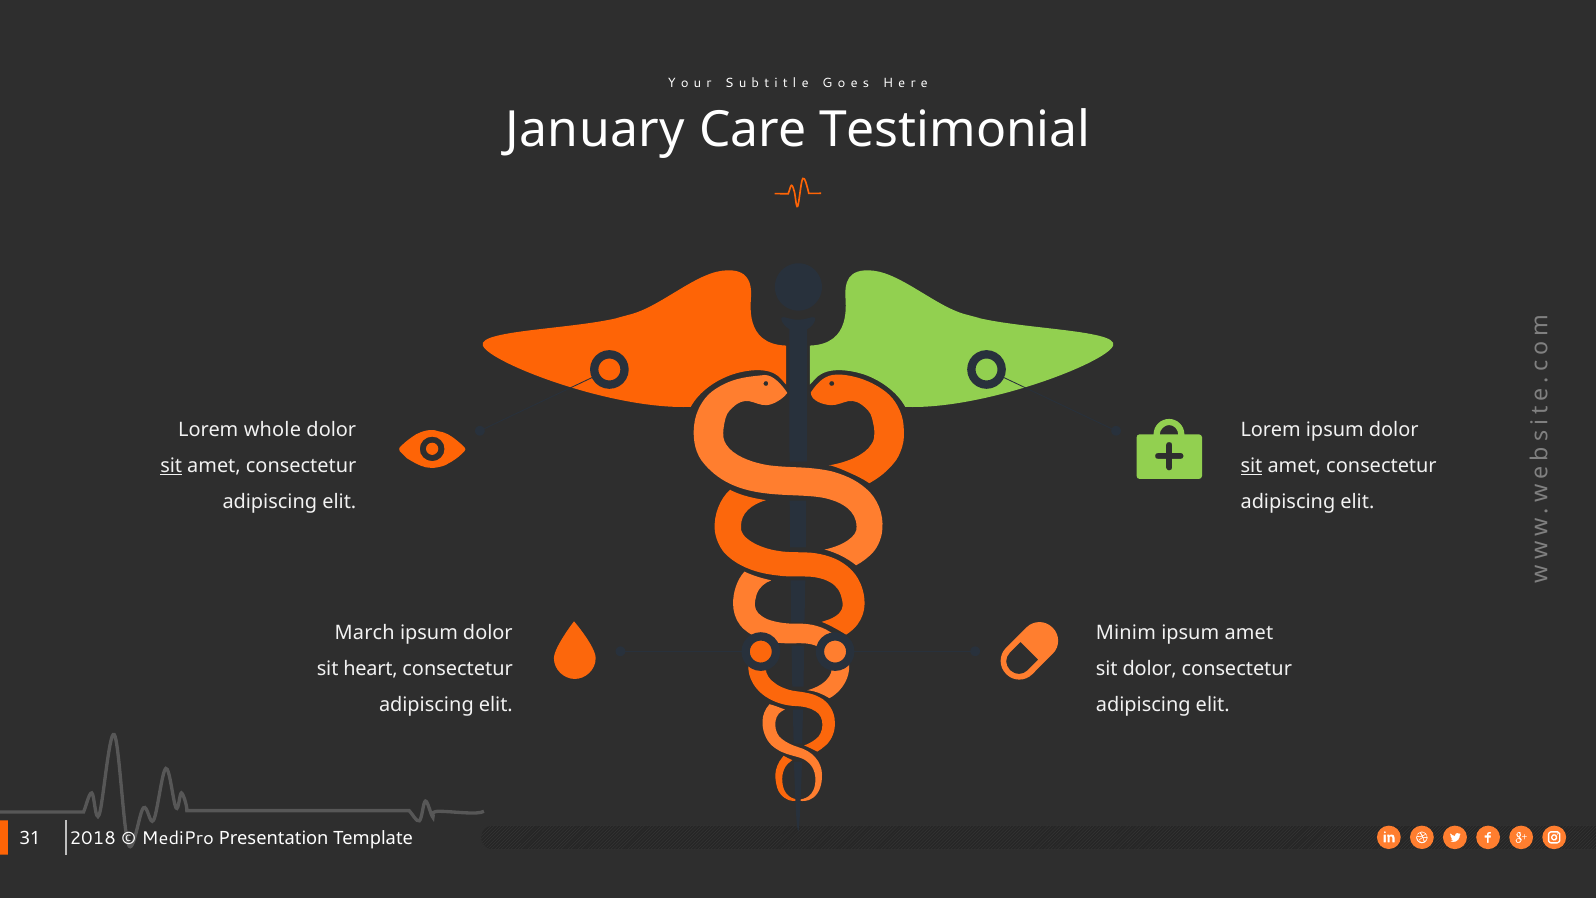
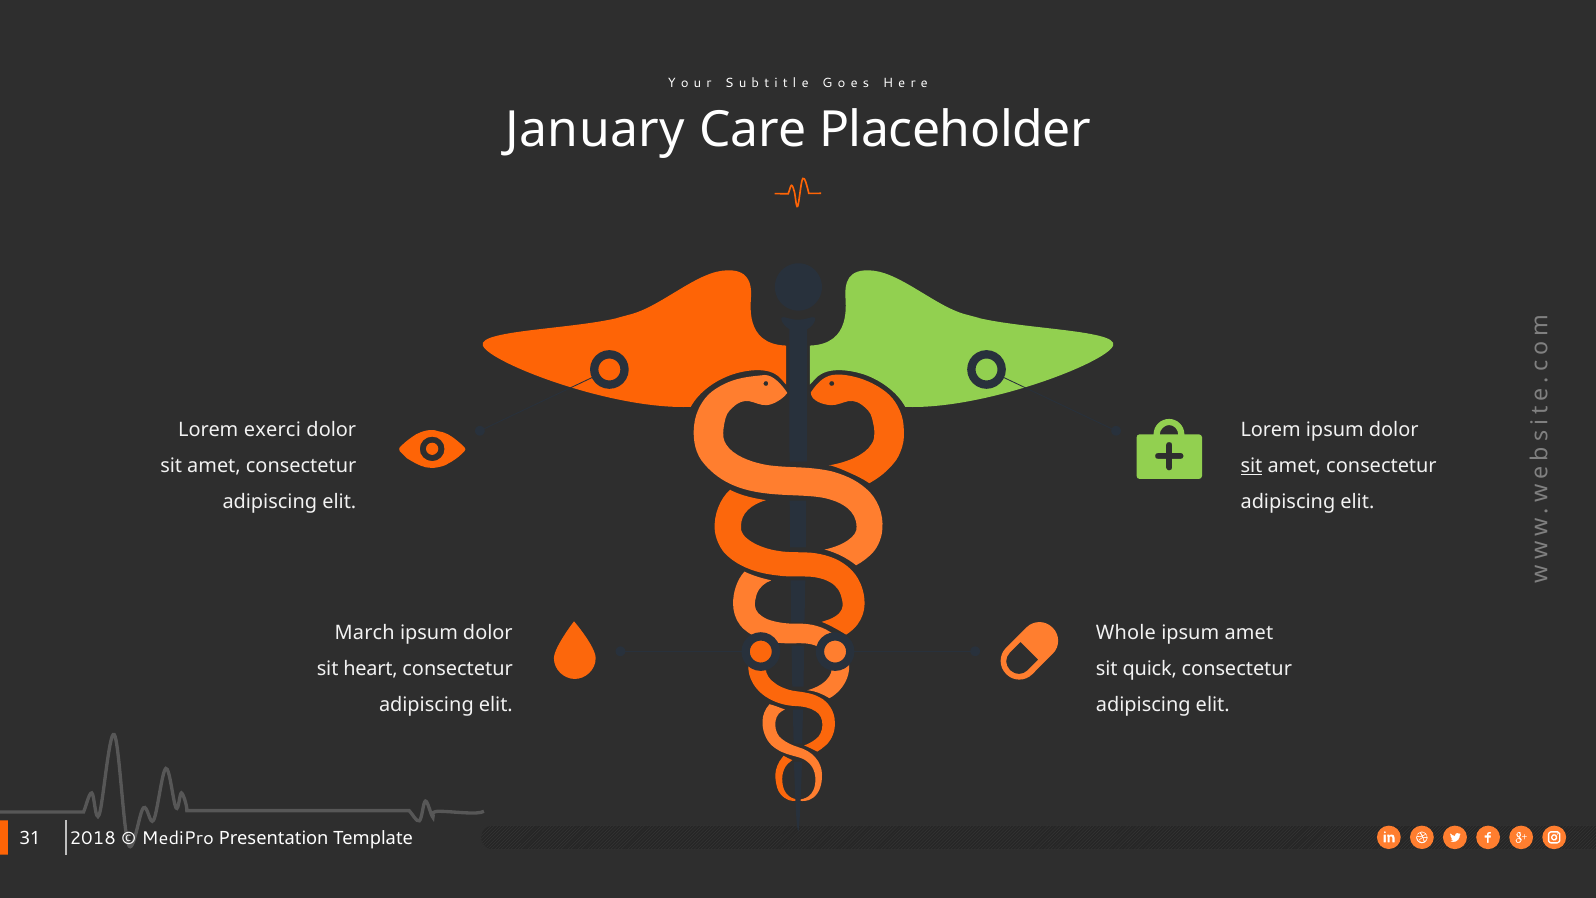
Testimonial: Testimonial -> Placeholder (955, 130)
whole: whole -> exerci (272, 430)
sit underline: present -> none (171, 466)
Minim: Minim -> Whole (1126, 633)
sit dolor: dolor -> quick (1150, 668)
